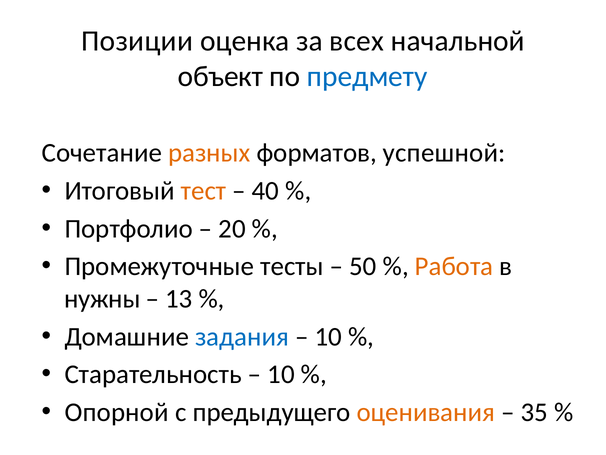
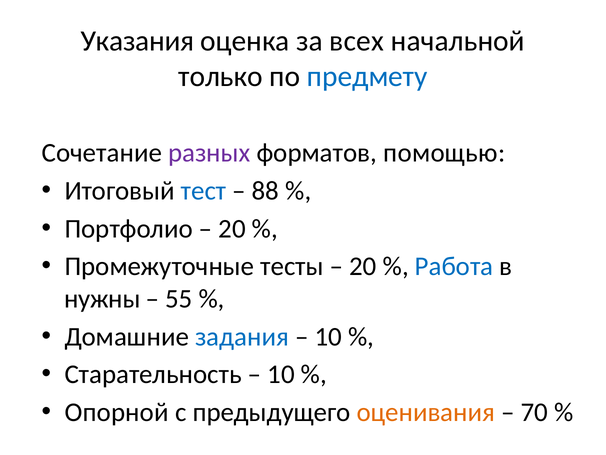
Позиции: Позиции -> Указания (137, 41)
объект: объект -> только (220, 76)
разных colour: orange -> purple (209, 153)
успешной: успешной -> помощью (444, 153)
тест colour: orange -> blue (204, 191)
40: 40 -> 88 (265, 191)
50: 50 -> 20 (363, 266)
Работа colour: orange -> blue (454, 266)
13: 13 -> 55 (179, 299)
35: 35 -> 70 (534, 412)
